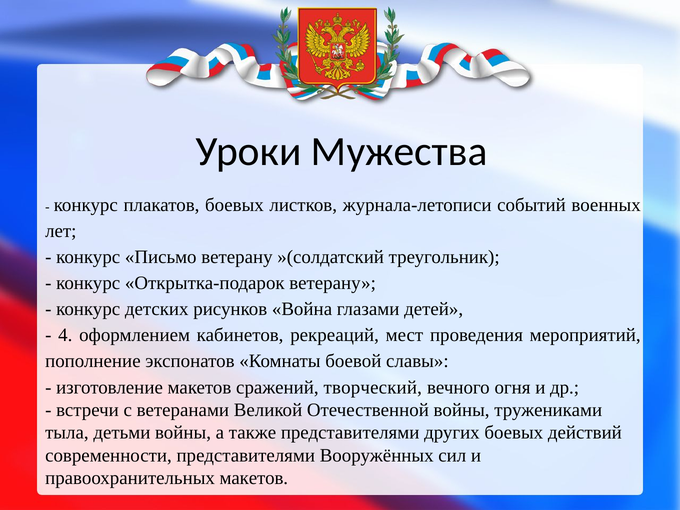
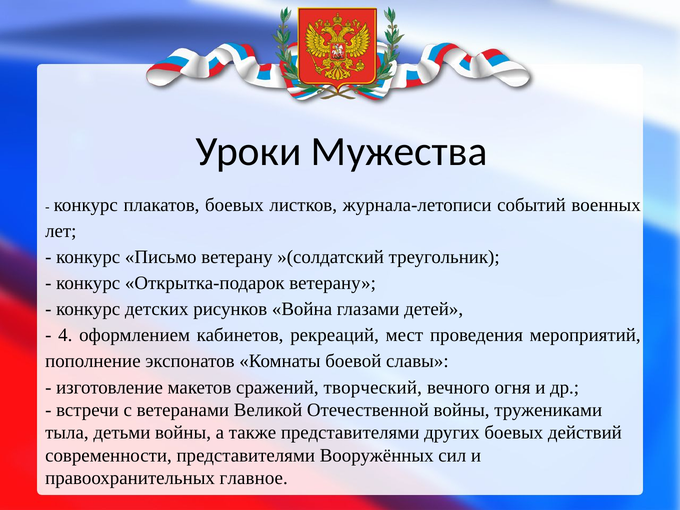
правоохранительных макетов: макетов -> главное (254, 478)
